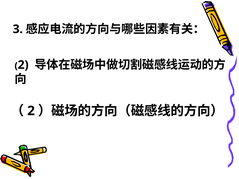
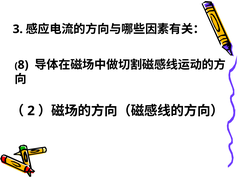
2: 2 -> 8 (23, 65)
